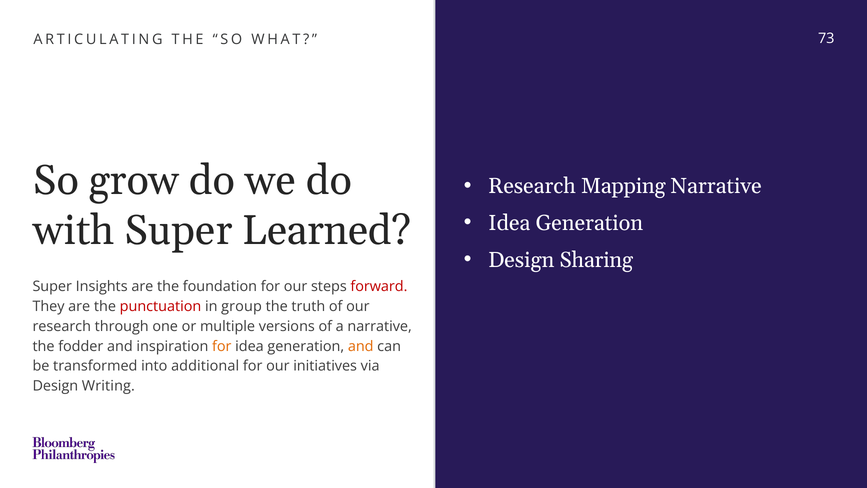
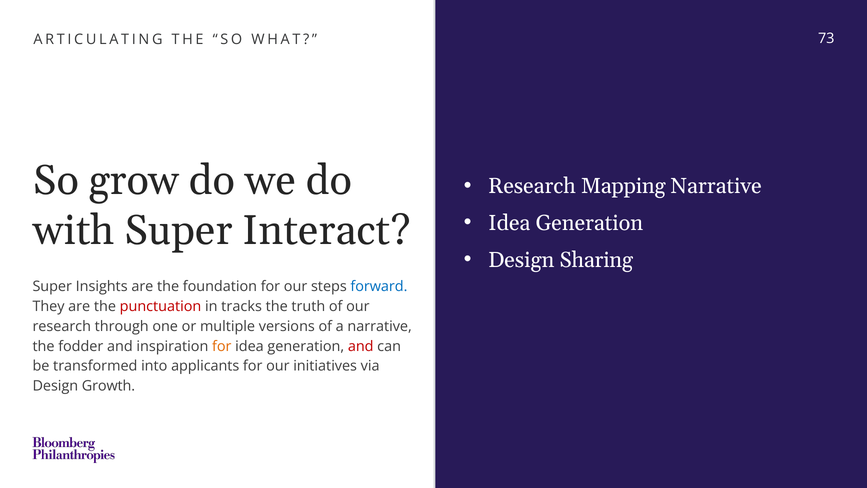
Learned: Learned -> Interact (326, 230)
forward colour: red -> blue (379, 286)
group: group -> tracks (242, 306)
and colour: orange -> red (361, 346)
additional: additional -> applicants (205, 366)
Writing: Writing -> Growth (108, 386)
